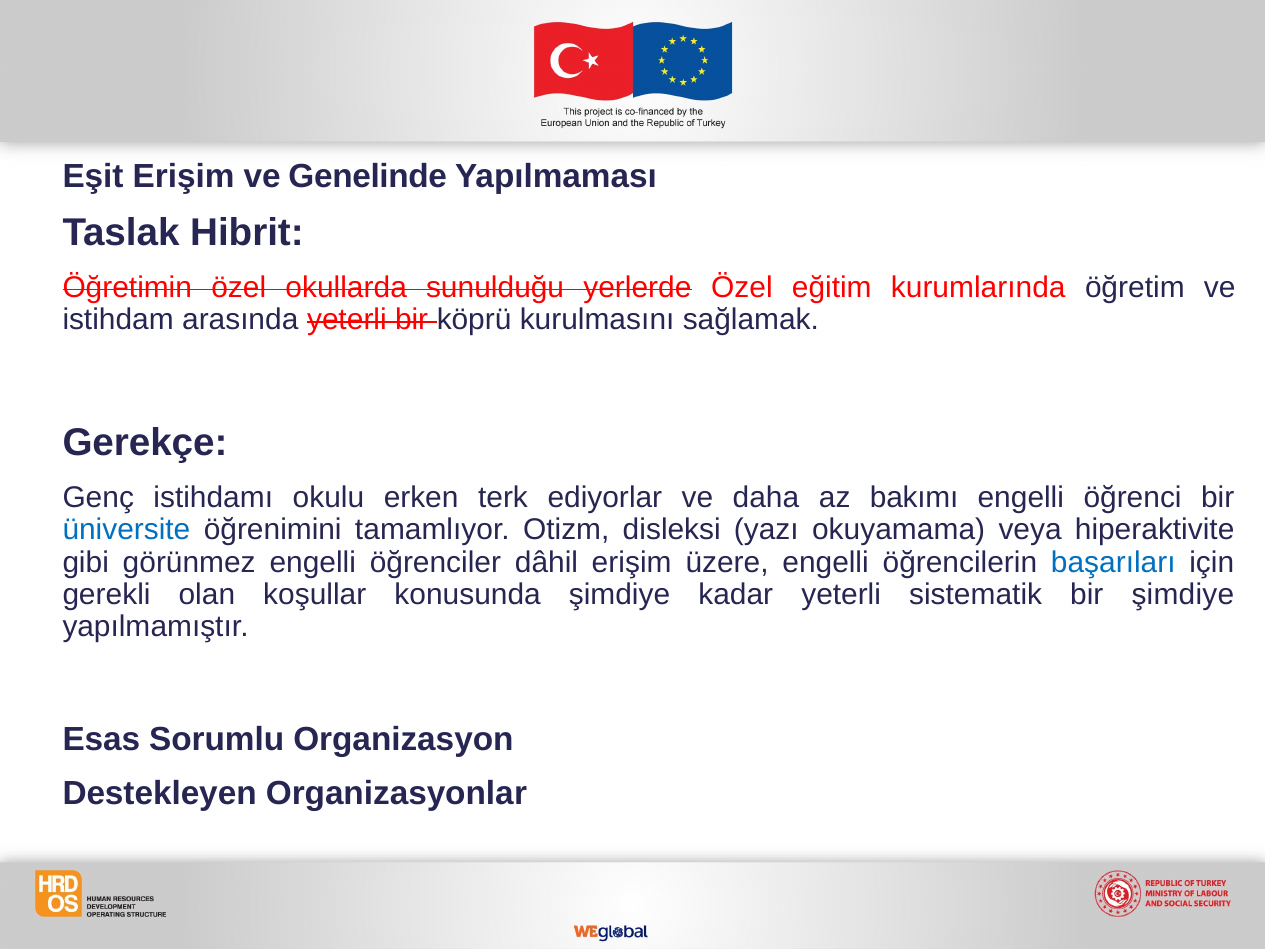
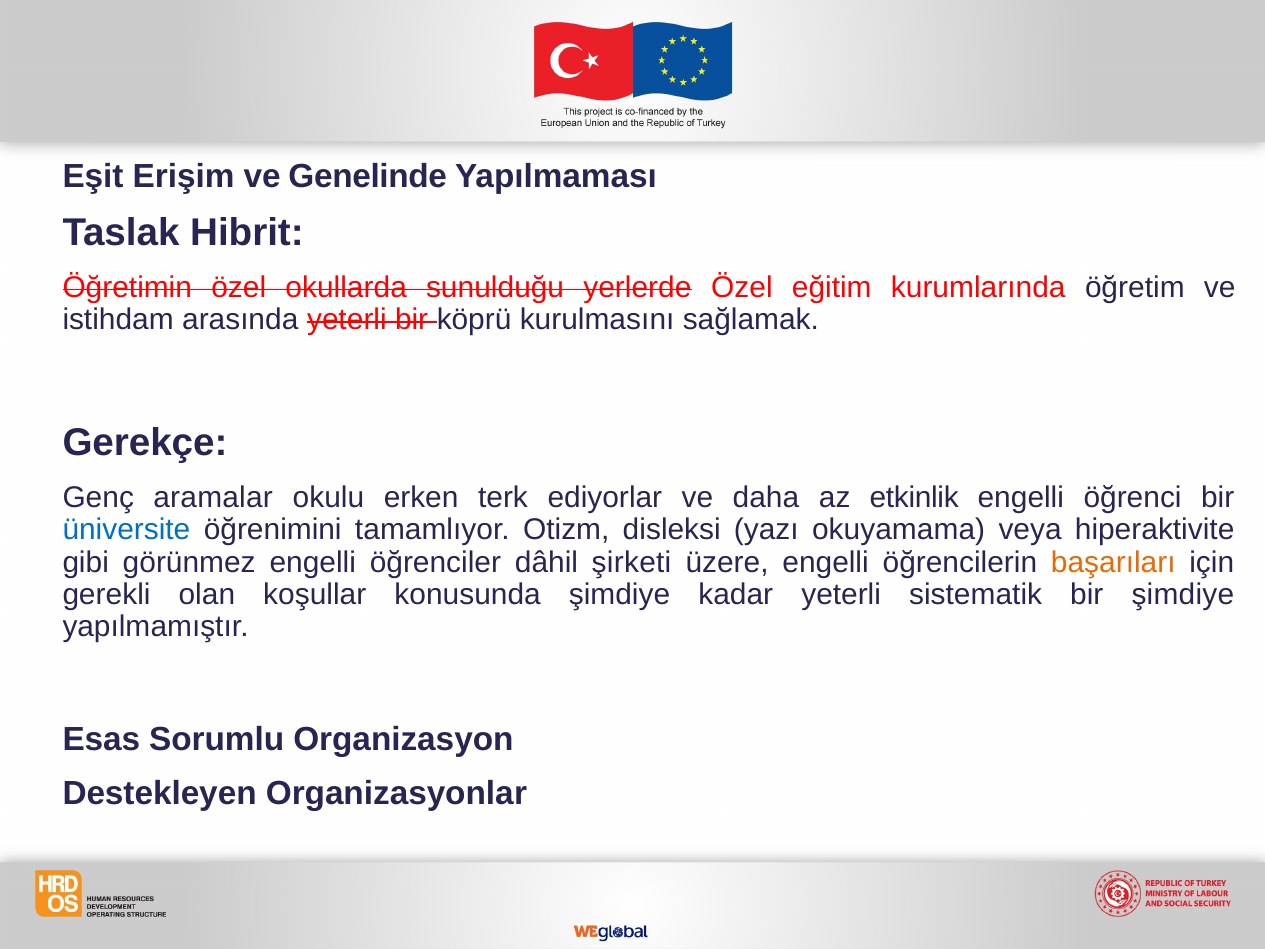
istihdamı: istihdamı -> aramalar (213, 498)
bakımı: bakımı -> etkinlik (914, 498)
dâhil erişim: erişim -> şirketi (632, 562)
başarıları colour: blue -> orange (1113, 562)
